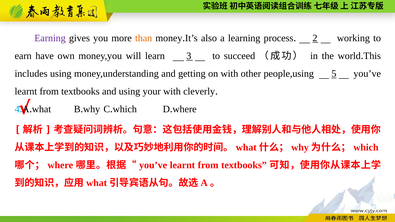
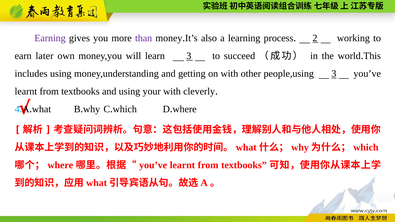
than colour: orange -> purple (144, 38)
have: have -> later (45, 56)
people,using 5: 5 -> 3 (334, 74)
